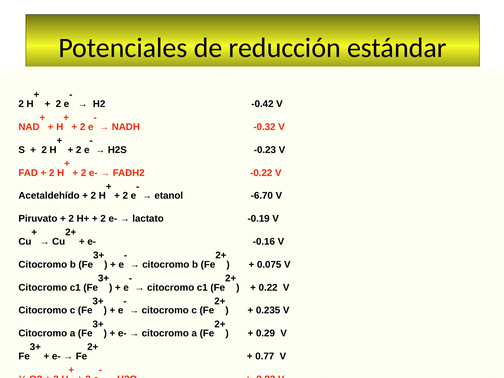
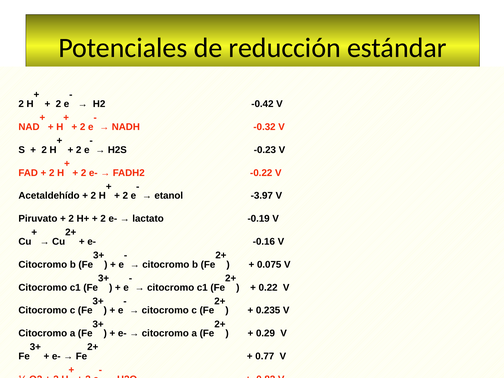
-6.70: -6.70 -> -3.97 (262, 196)
